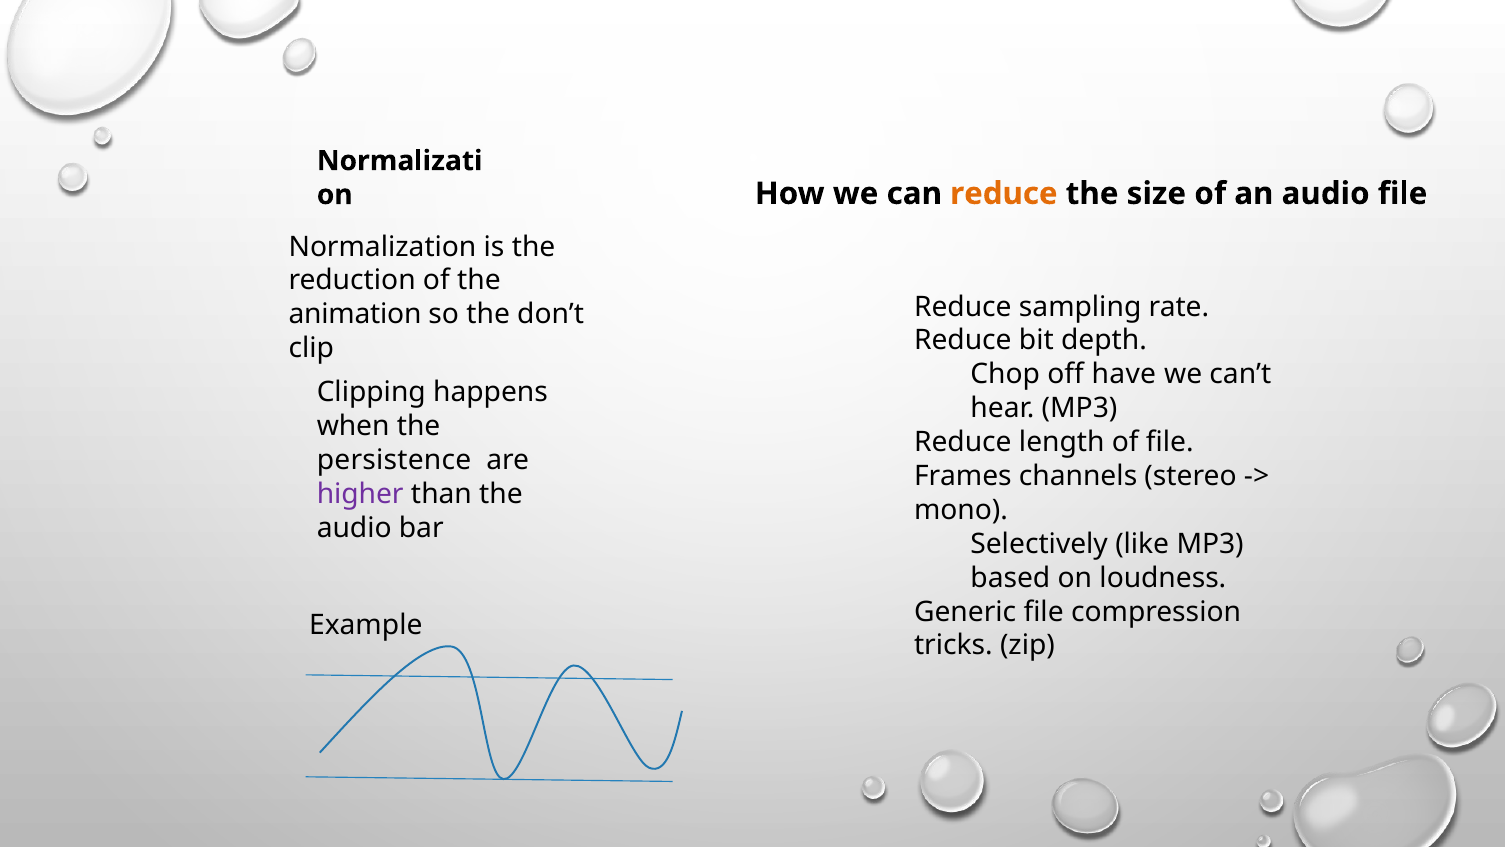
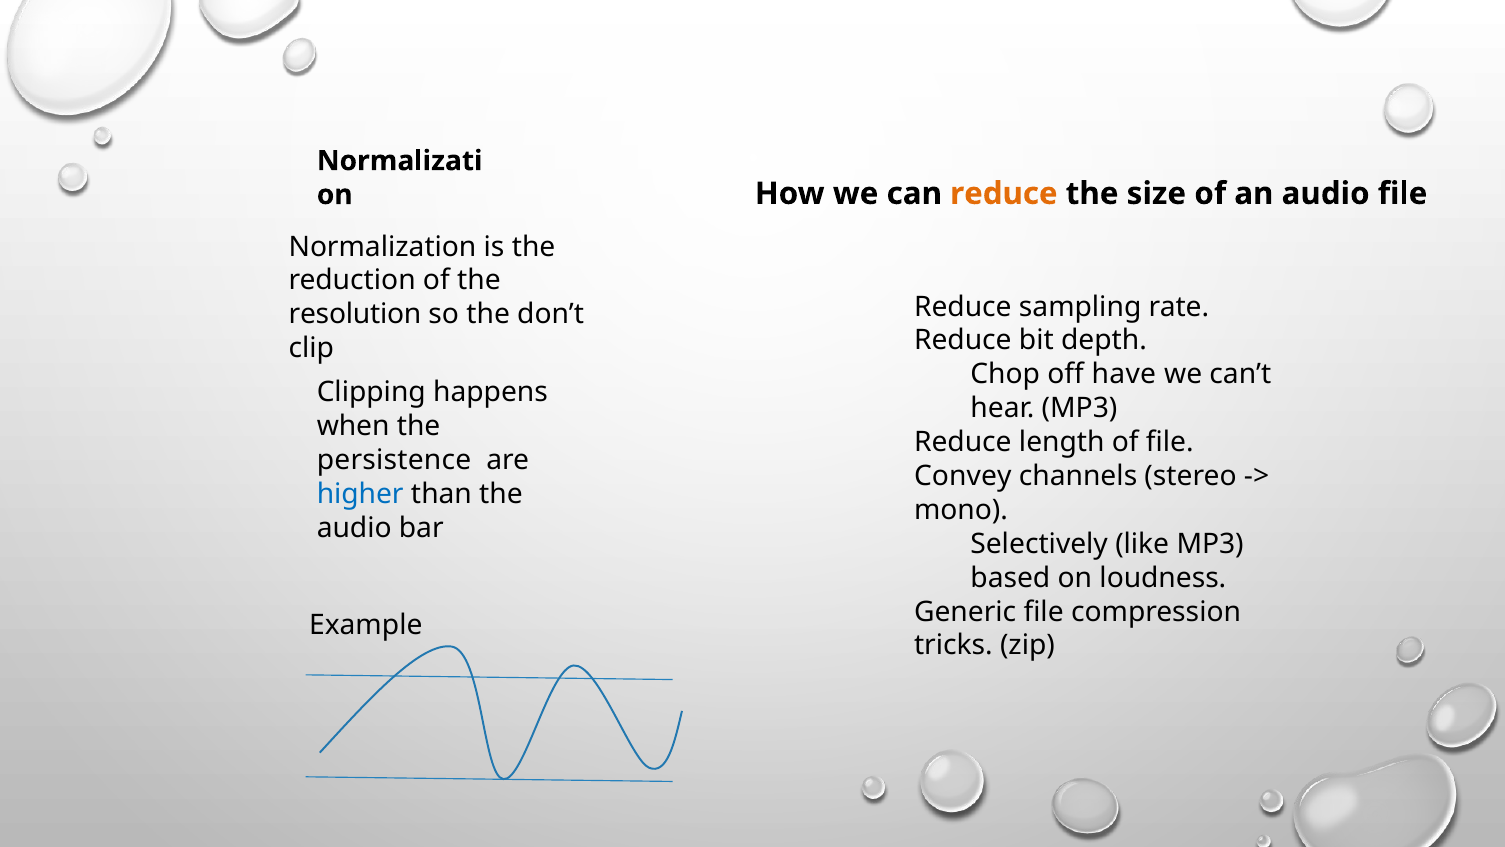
animation: animation -> resolution (355, 314)
Frames: Frames -> Convey (963, 476)
higher colour: purple -> blue (360, 494)
